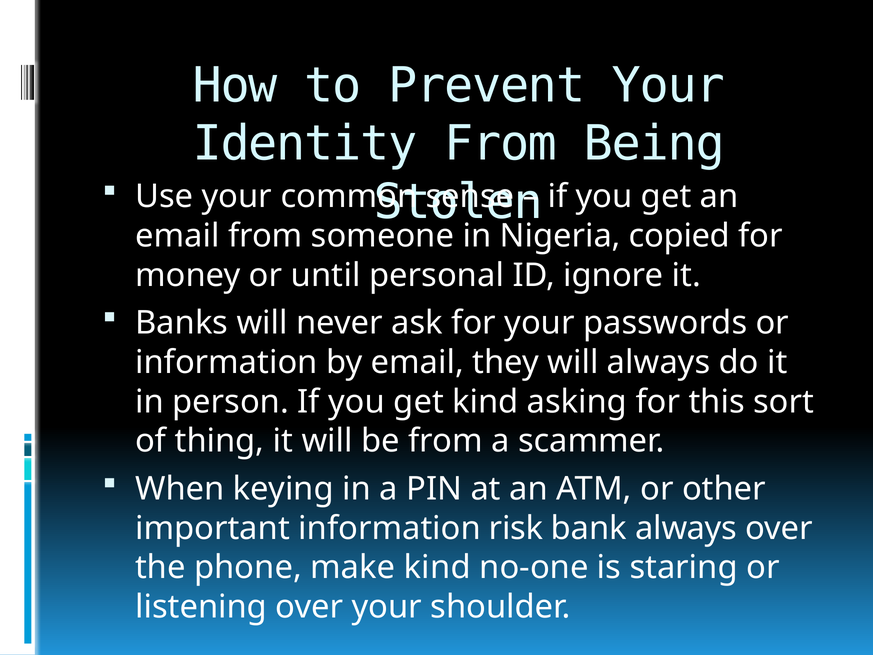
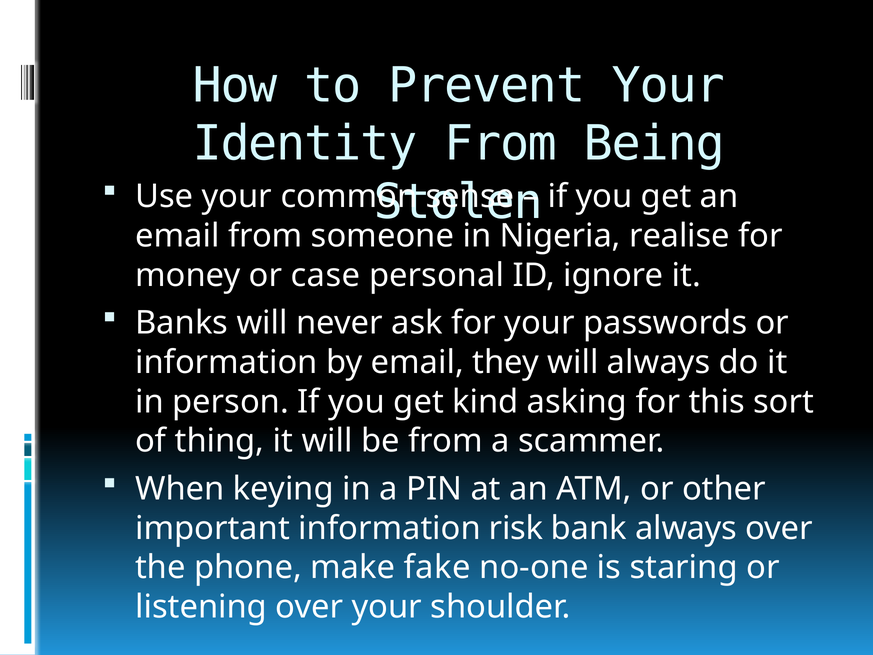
copied: copied -> realise (679, 236)
until: until -> case (326, 275)
make kind: kind -> fake (437, 567)
